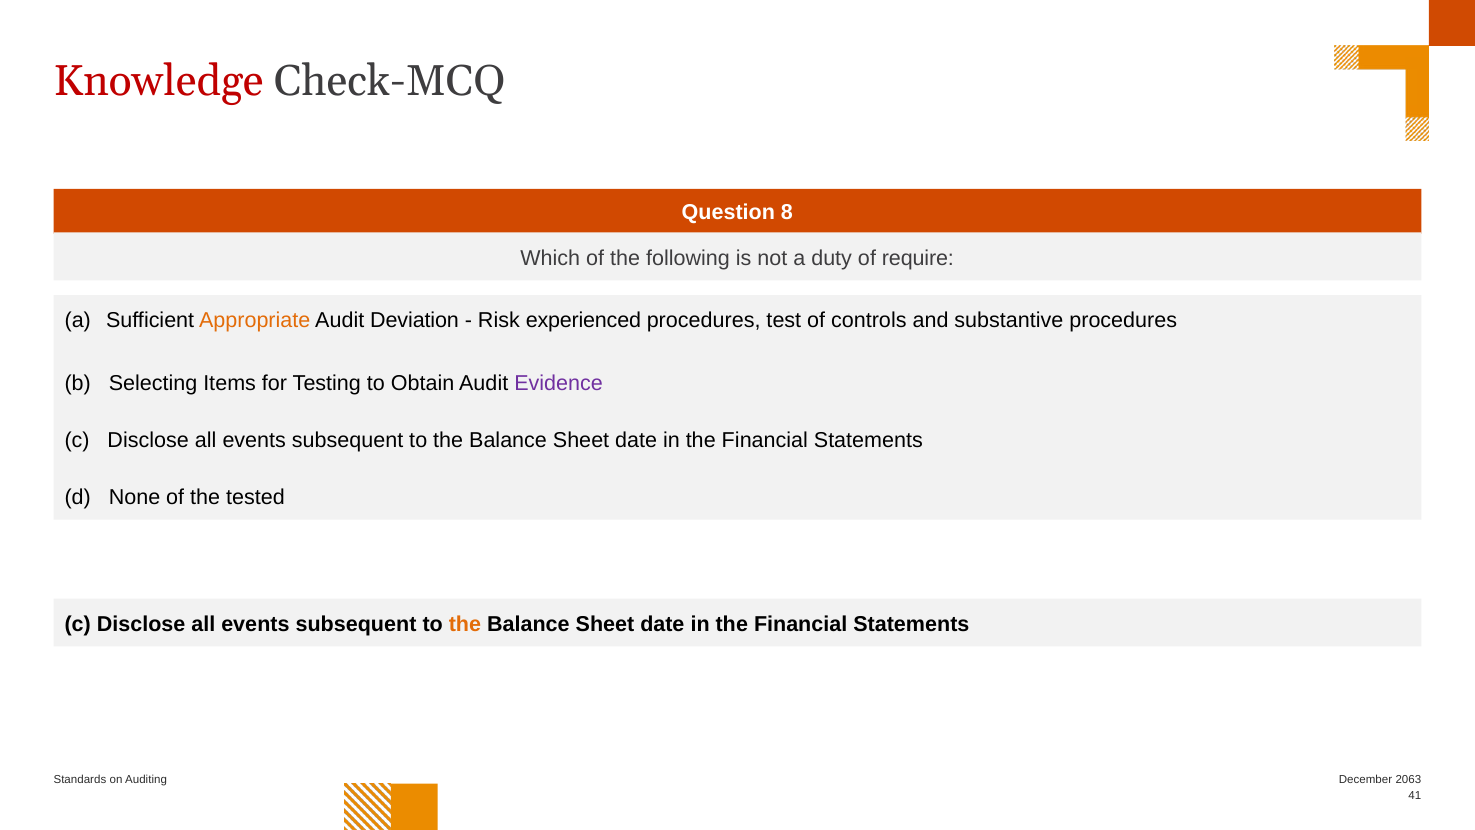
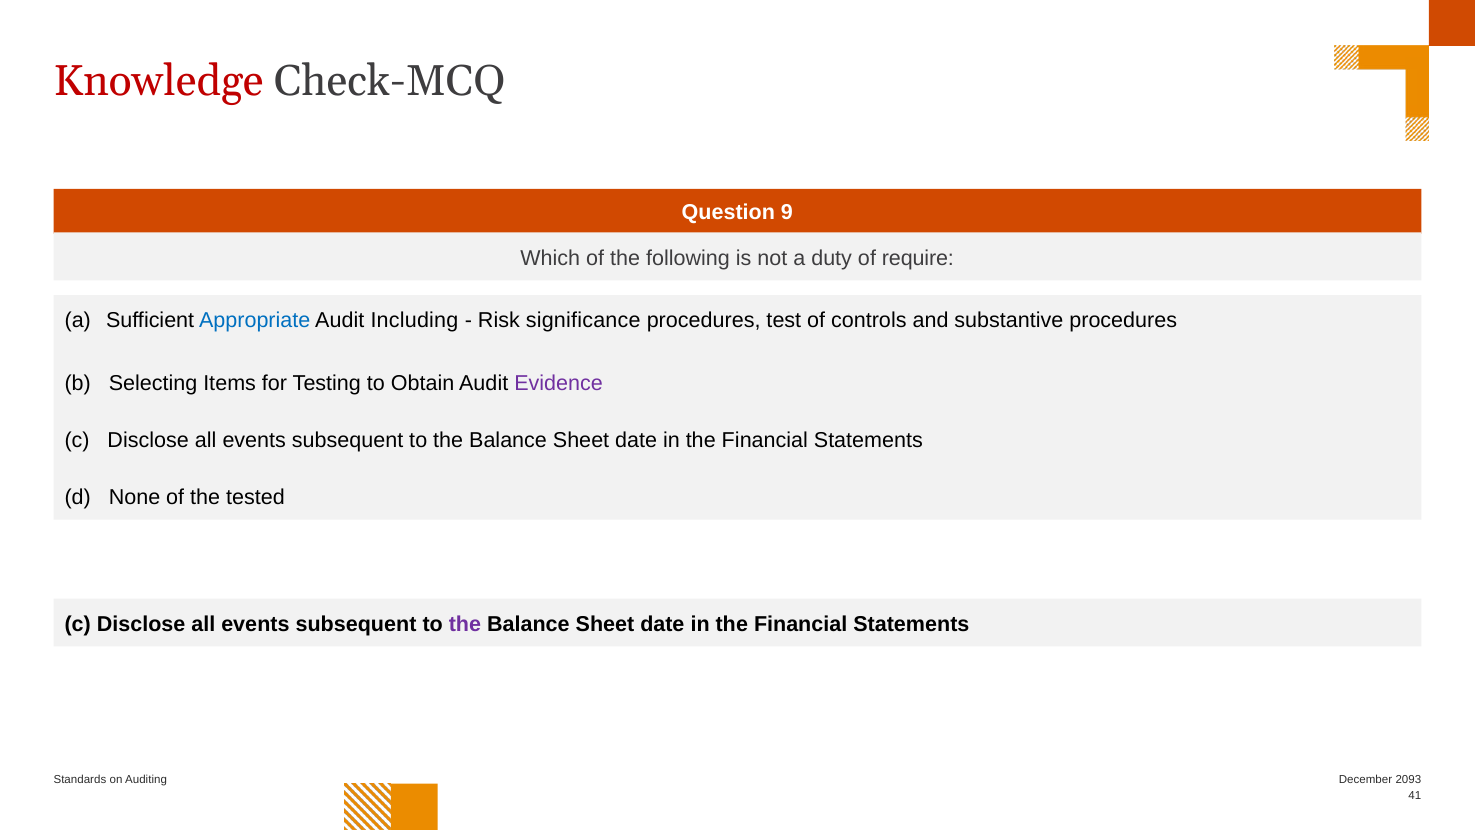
8: 8 -> 9 (787, 213)
Appropriate colour: orange -> blue (255, 321)
Deviation: Deviation -> Including (414, 321)
experienced: experienced -> significance (583, 321)
the colour: orange -> purple (465, 624)
2063: 2063 -> 2093 (1408, 779)
